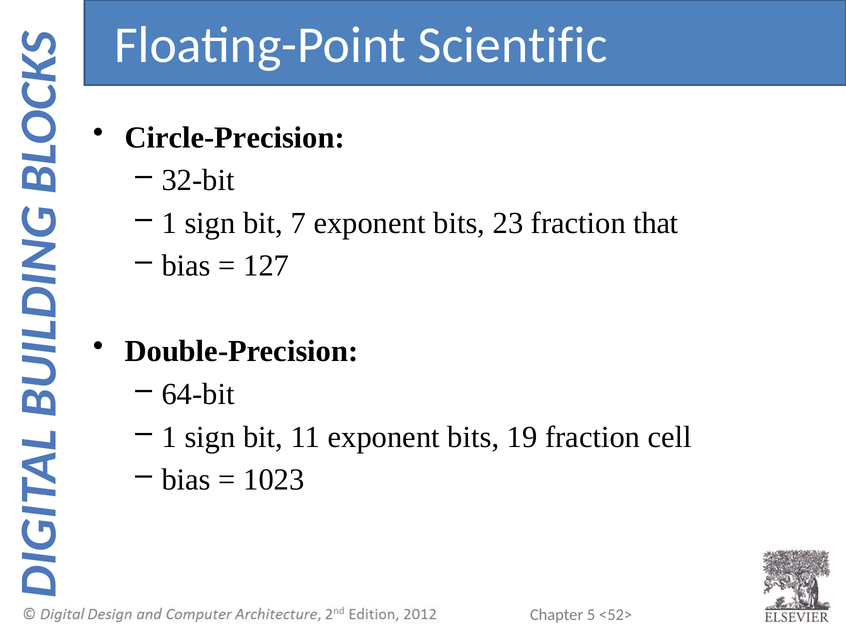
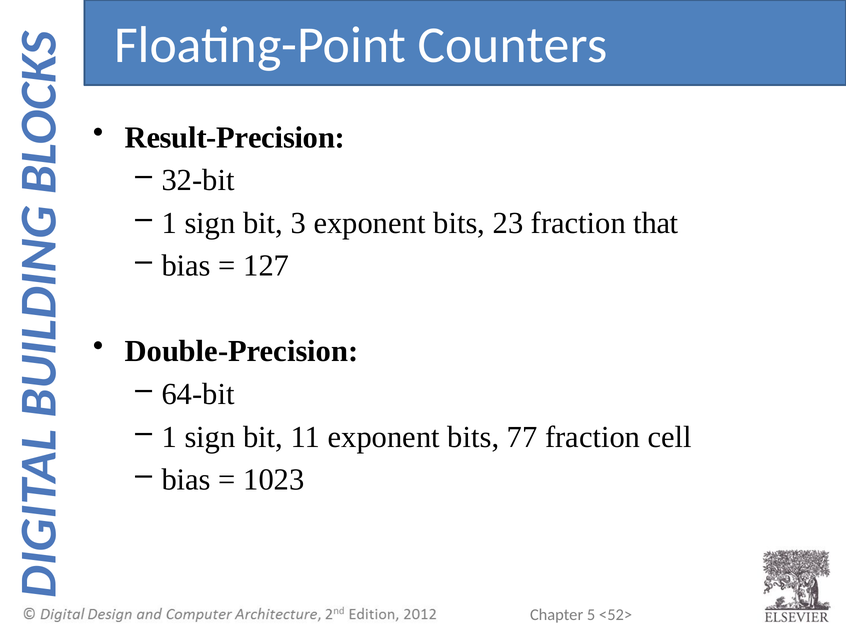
Scientific: Scientific -> Counters (513, 45)
Circle-Precision: Circle-Precision -> Result-Precision (235, 137)
7: 7 -> 3 (298, 223)
19: 19 -> 77 (522, 437)
